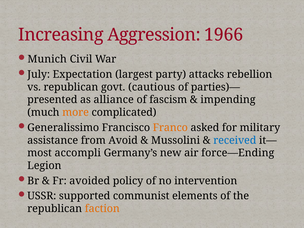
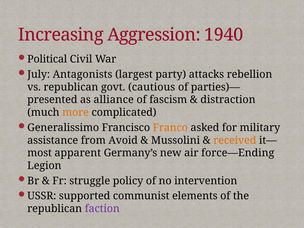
1966: 1966 -> 1940 (224, 35)
Munich: Munich -> Political (47, 59)
Expectation: Expectation -> Antagonists (83, 74)
impending: impending -> distraction (228, 100)
received colour: blue -> orange (235, 140)
accompli: accompli -> apparent (78, 153)
avoided: avoided -> struggle (90, 181)
faction colour: orange -> purple (102, 209)
